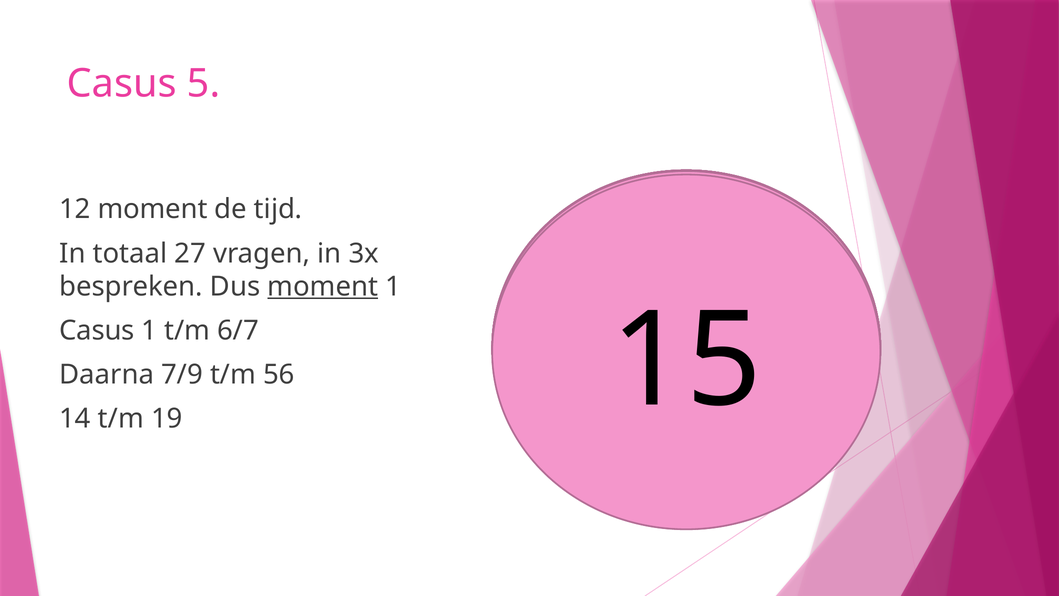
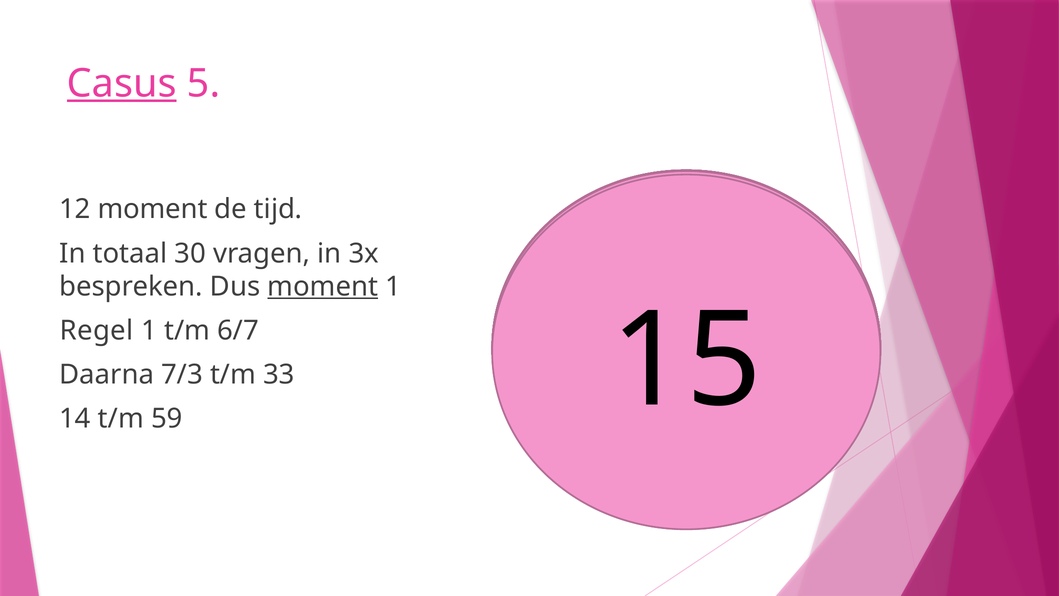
Casus underline: none -> present (122, 84)
27: 27 -> 30 (190, 253)
Casus: Casus -> Regel (97, 330)
7/9: 7/9 -> 7/3 (182, 375)
56: 56 -> 33 (279, 375)
19: 19 -> 59 (167, 419)
